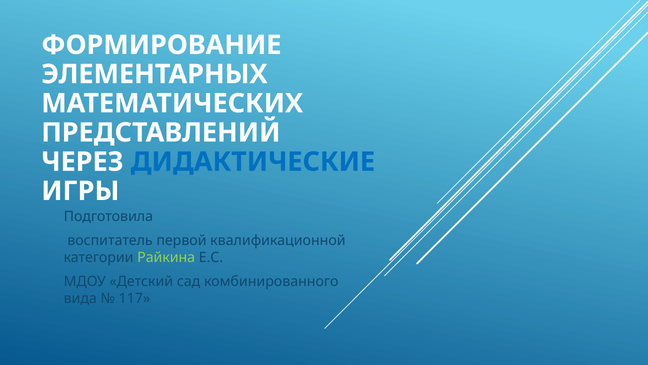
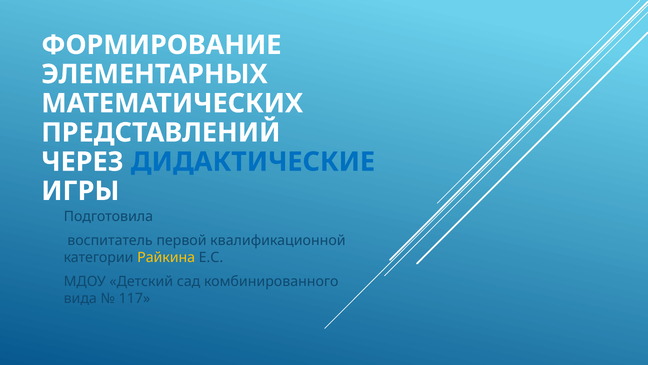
Райкина colour: light green -> yellow (166, 257)
